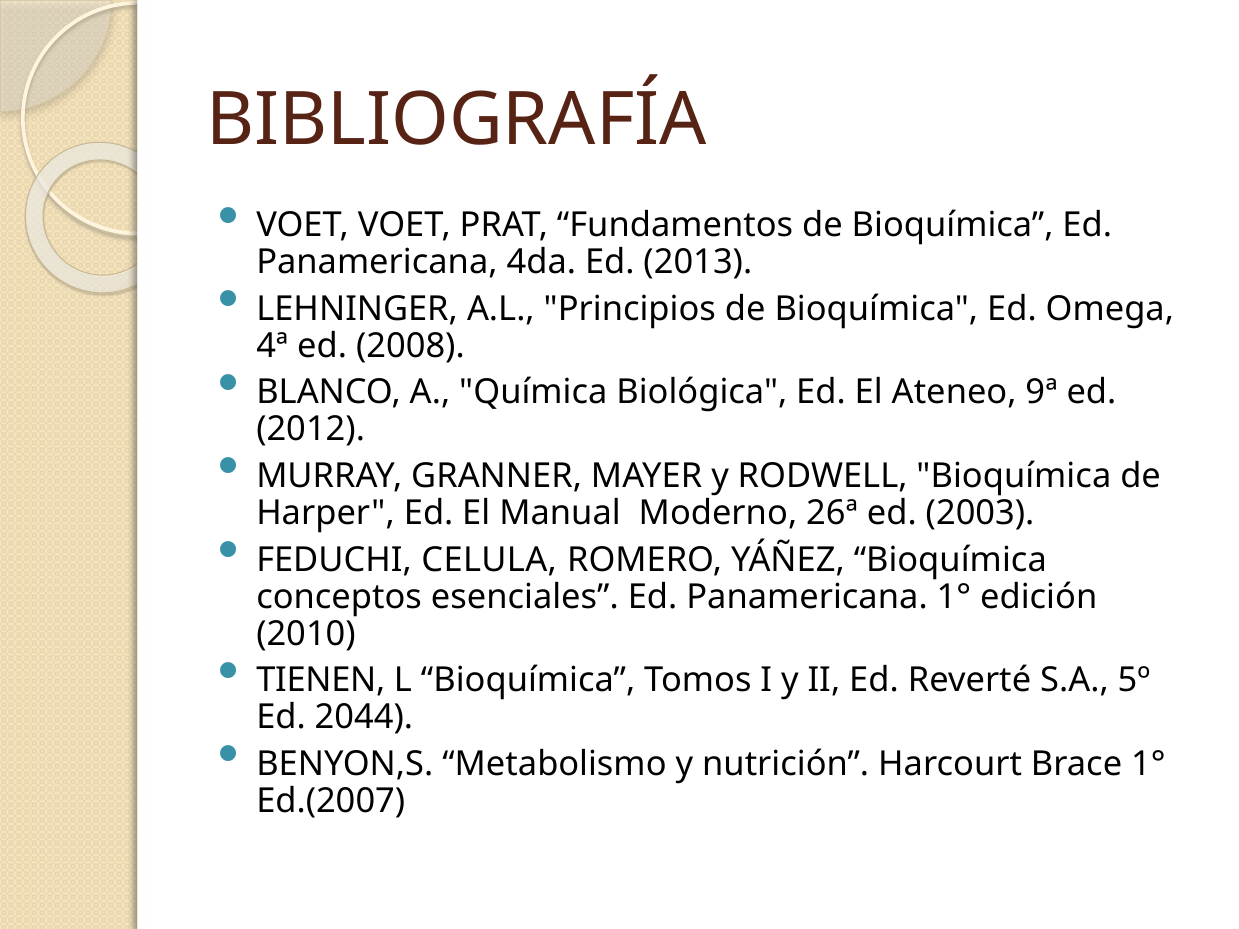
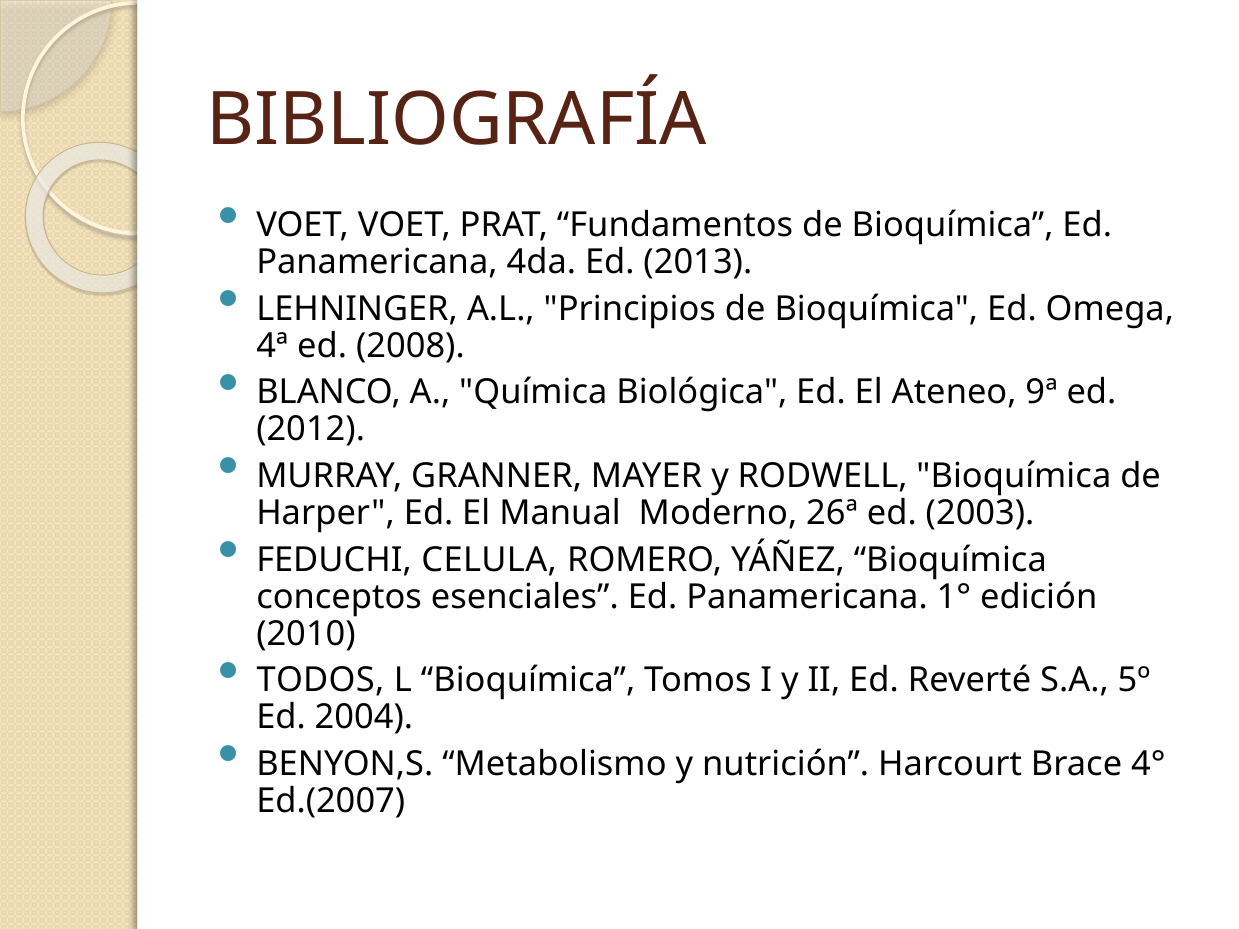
TIENEN: TIENEN -> TODOS (320, 681)
2044: 2044 -> 2004 (364, 718)
Brace 1°: 1° -> 4° (1148, 764)
